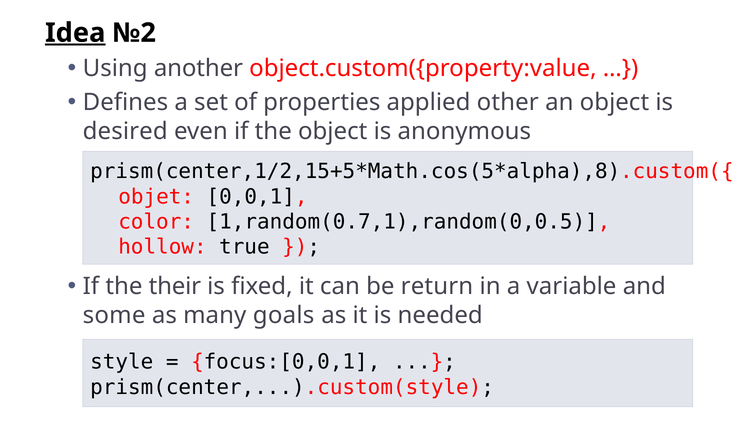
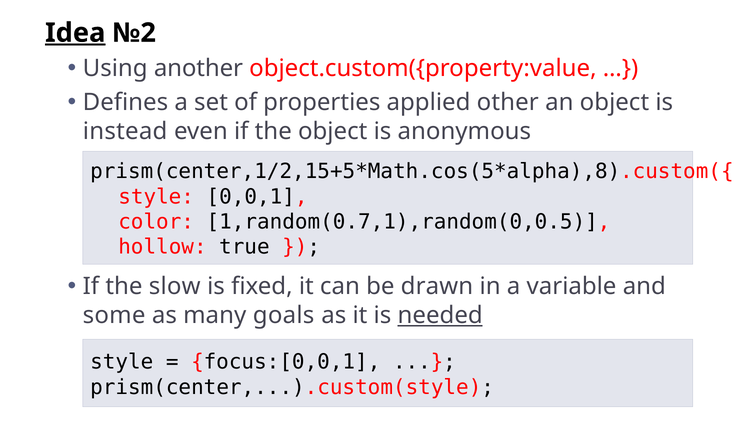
desired: desired -> instead (125, 132)
objet: objet -> style (156, 197)
their: their -> slow (175, 287)
return: return -> drawn (437, 287)
needed underline: none -> present (440, 316)
